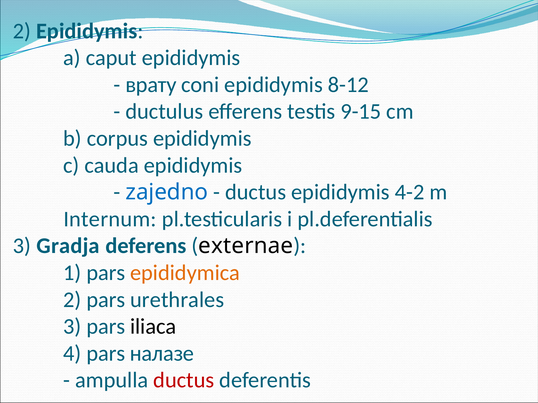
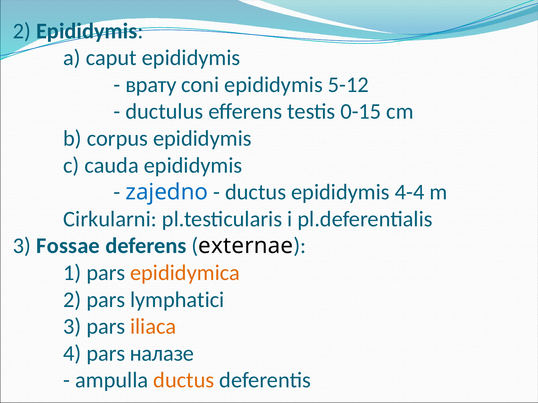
8-12: 8-12 -> 5-12 (348, 85)
9-15: 9-15 -> 0-15 (361, 112)
4-2: 4-2 -> 4-4 (410, 192)
Internum: Internum -> Cirkularni (110, 219)
Gradja: Gradja -> Fossae (68, 246)
urethrales: urethrales -> lymphatici (177, 300)
iliaca colour: black -> orange (153, 327)
ductus colour: red -> orange (184, 381)
